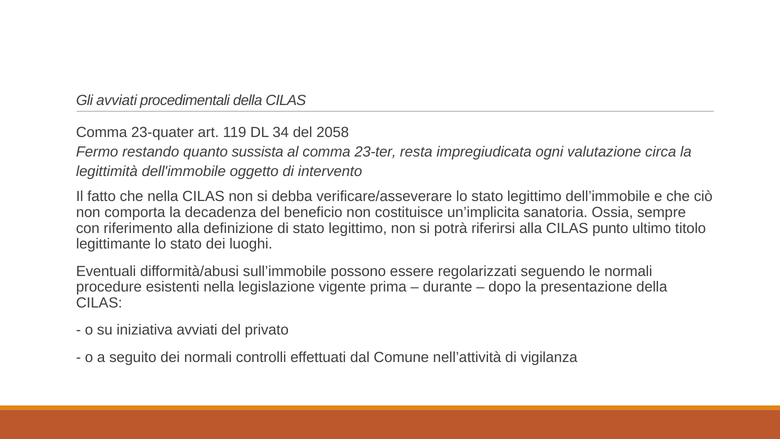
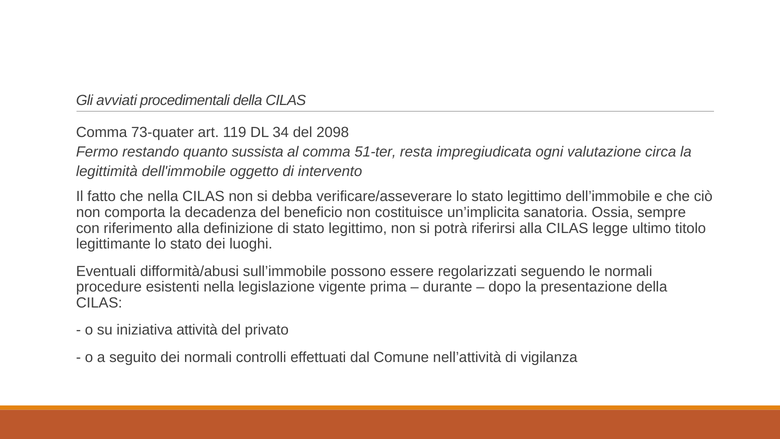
23-quater: 23-quater -> 73-quater (162, 133)
2058: 2058 -> 2098 (333, 133)
23-ter: 23-ter -> 51-ter (375, 152)
punto: punto -> legge (610, 228)
iniziativa avviati: avviati -> attività (197, 330)
